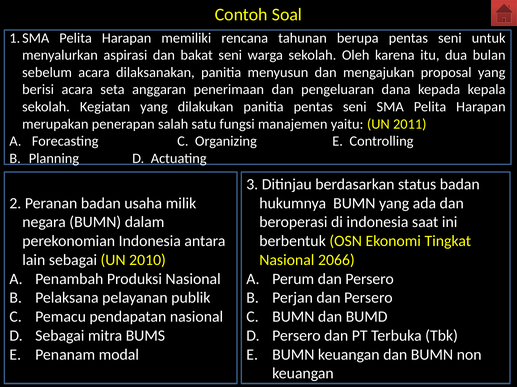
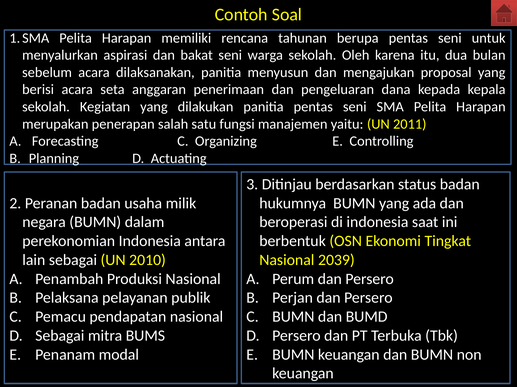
2066: 2066 -> 2039 (336, 260)
